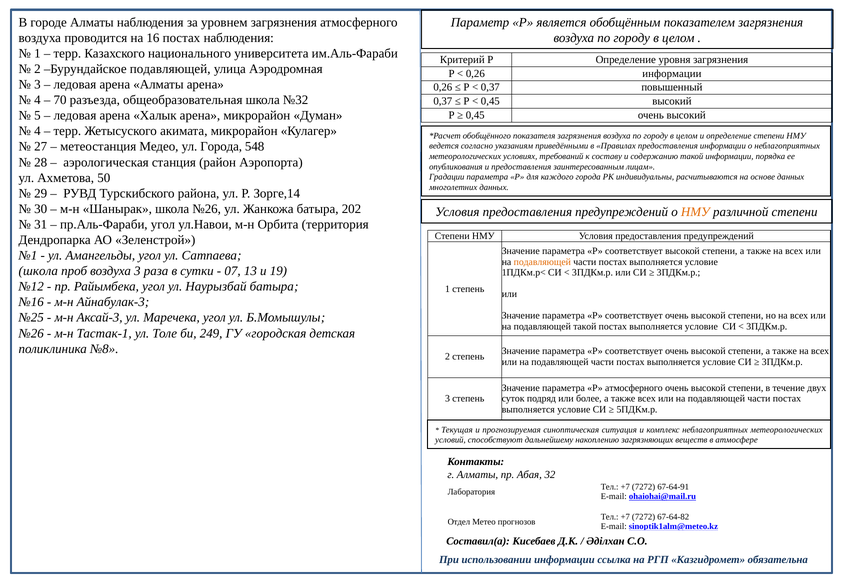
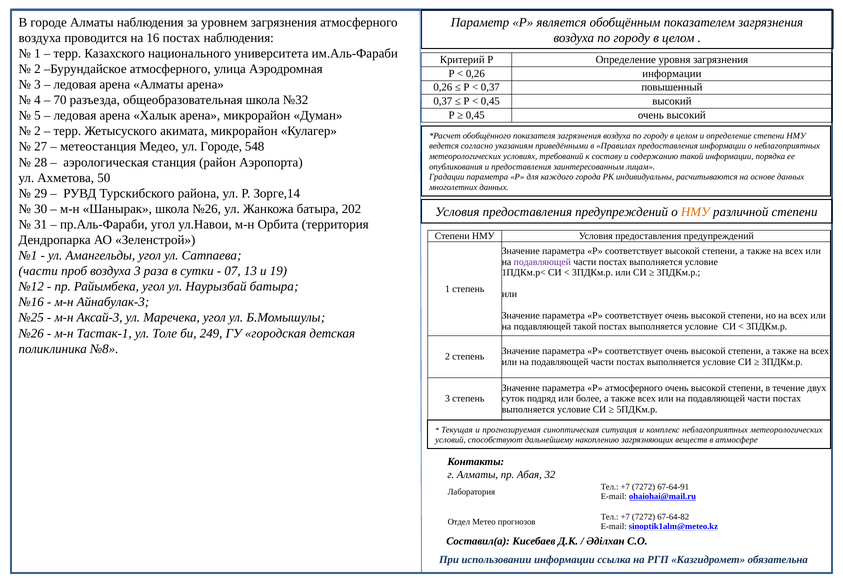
Бурундайское подавляющей: подавляющей -> атмосферного (170, 69)
4: 4 -> 2 (37, 131)
ул Города: Города -> Городе (221, 147)
подавляющей colour: orange -> purple (542, 262)
школа: школа -> части (38, 271)
